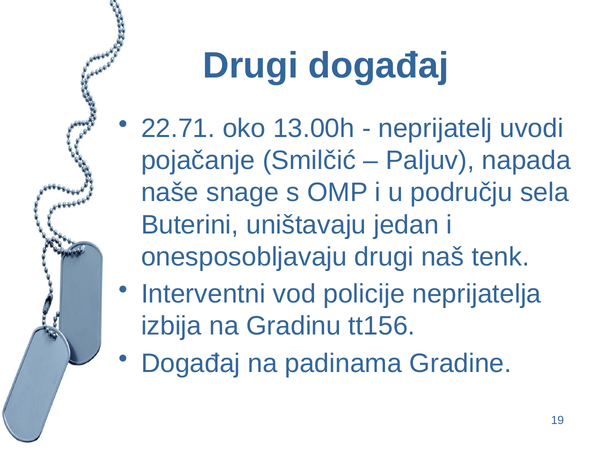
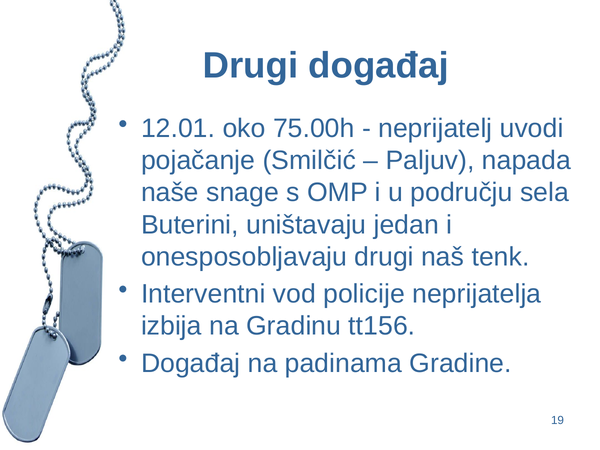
22.71: 22.71 -> 12.01 (178, 129)
13.00h: 13.00h -> 75.00h (314, 129)
